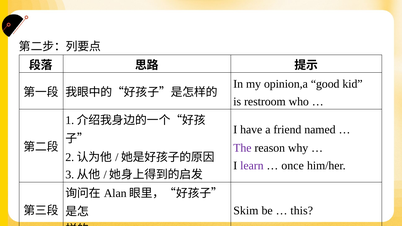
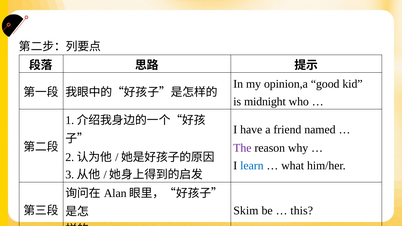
restroom: restroom -> midnight (265, 102)
learn colour: purple -> blue (252, 166)
once: once -> what (293, 166)
